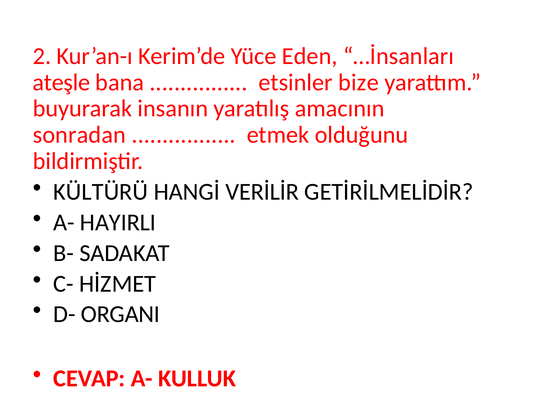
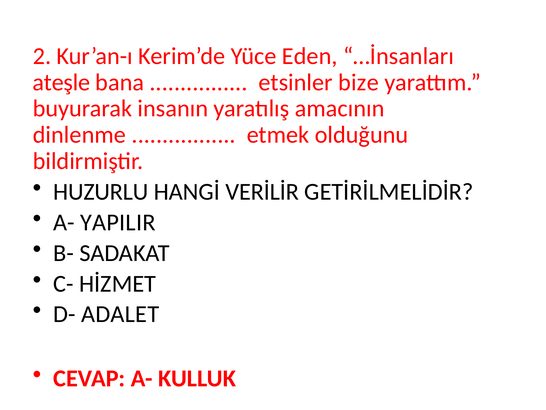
sonradan: sonradan -> dinlenme (79, 135)
KÜLTÜRÜ: KÜLTÜRÜ -> HUZURLU (101, 192)
HAYIRLI: HAYIRLI -> YAPILIR (118, 222)
ORGANI: ORGANI -> ADALET (120, 314)
